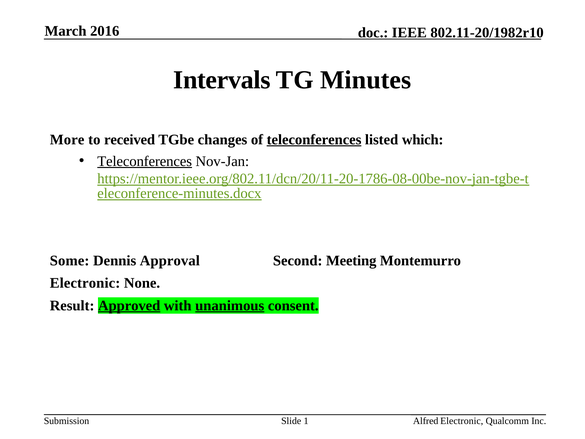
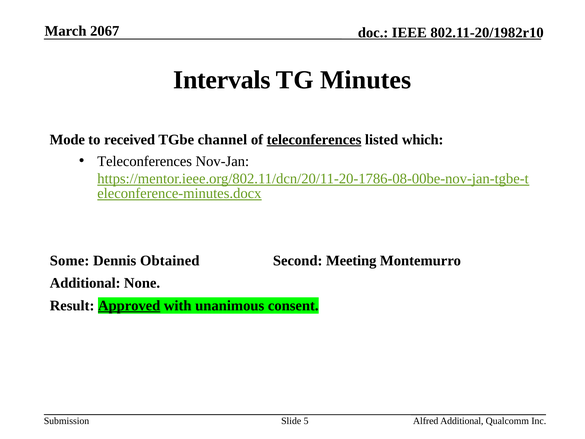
2016: 2016 -> 2067 (105, 31)
More: More -> Mode (67, 139)
changes: changes -> channel (222, 139)
Teleconferences underline: present -> none (145, 161)
Approval: Approval -> Obtained (170, 261)
Electronic: Electronic -> Additional (85, 283)
unanimous underline: present -> none (230, 305)
1: 1 -> 5 (306, 421)
Alfred Electronic: Electronic -> Additional (462, 421)
